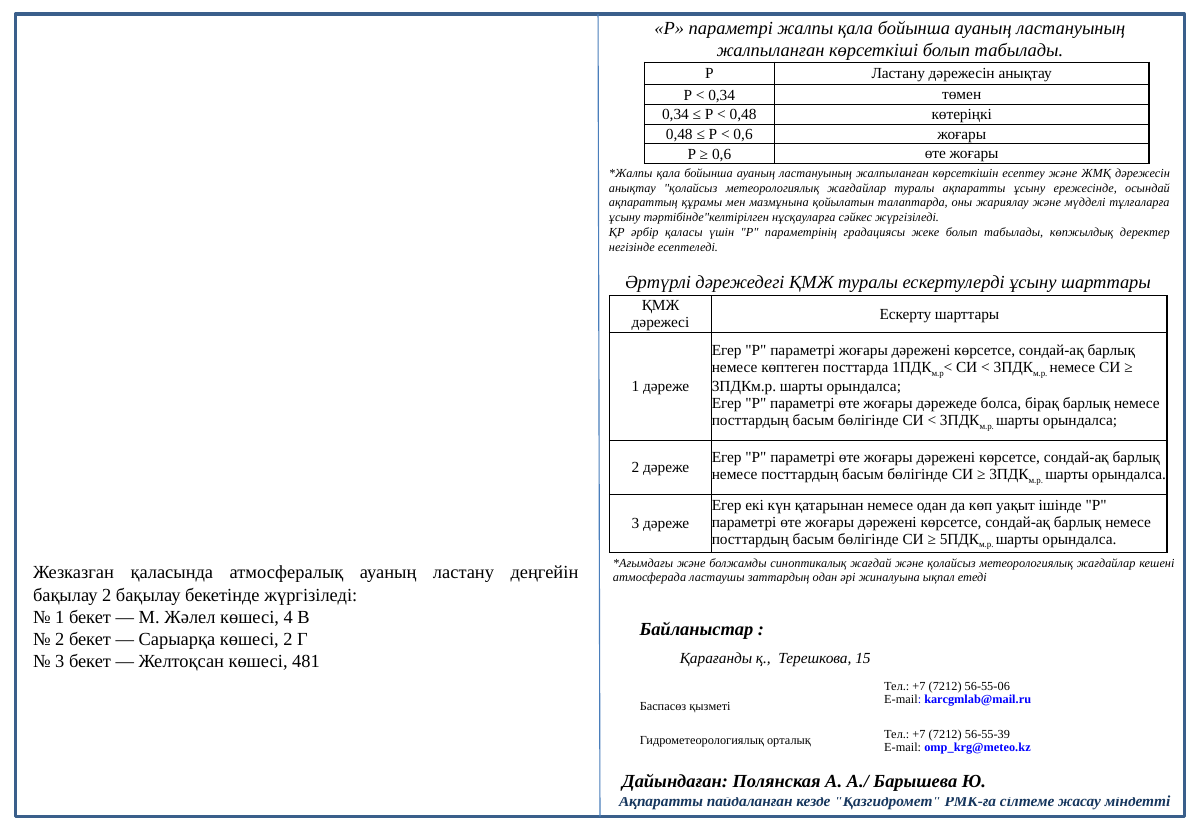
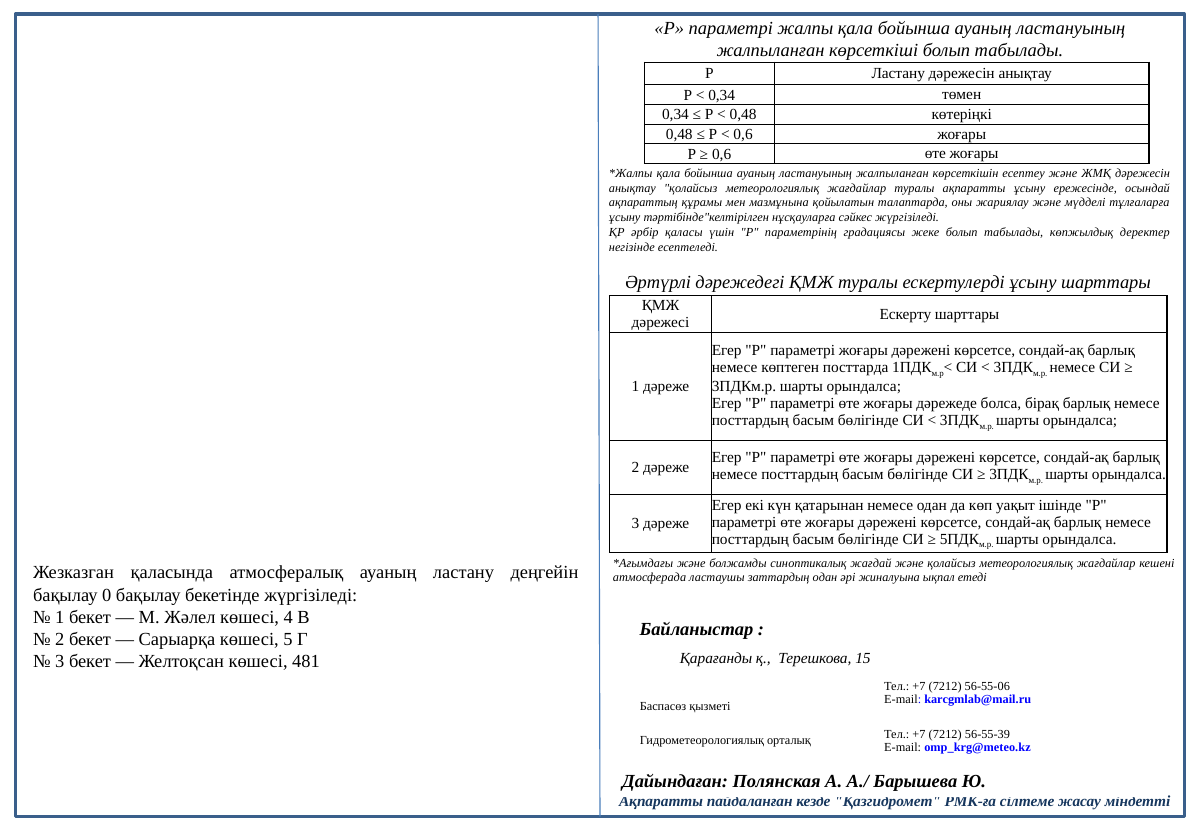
бақылау 2: 2 -> 0 (107, 595)
көшесі 2: 2 -> 5 (288, 639)
